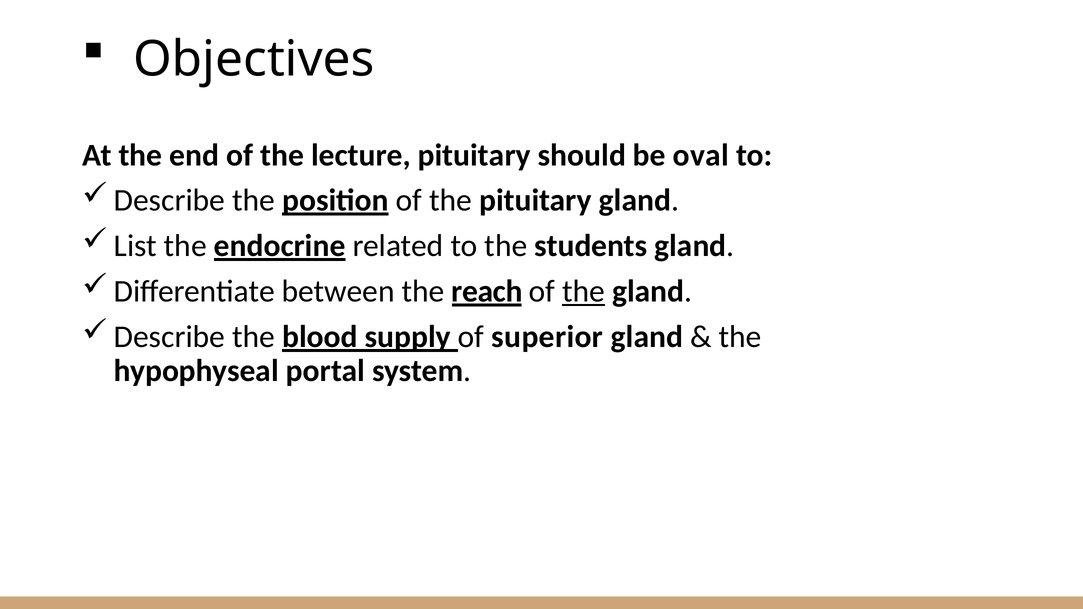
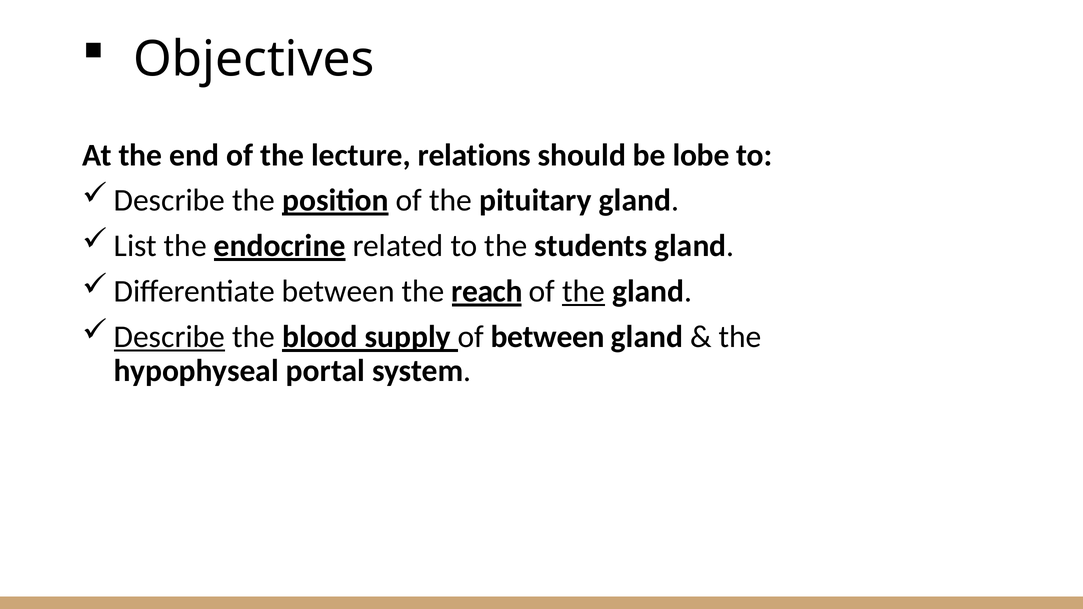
lecture pituitary: pituitary -> relations (474, 155)
oval: oval -> lobe (701, 155)
Describe underline: none -> present (169, 337)
of superior: superior -> between (548, 337)
